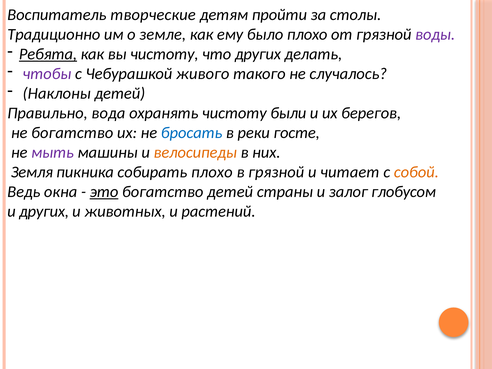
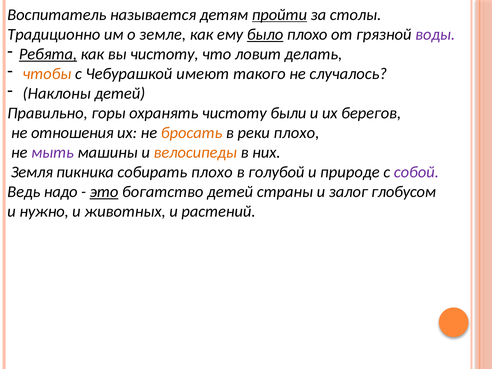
творческие: творческие -> называется (153, 15)
пройти underline: none -> present (279, 15)
было underline: none -> present (265, 34)
что других: других -> ловит (258, 54)
чтобы colour: purple -> orange (47, 74)
живого: живого -> имеют (203, 74)
вода: вода -> горы (109, 113)
не богатство: богатство -> отношения (72, 133)
бросать colour: blue -> orange (192, 133)
реки госте: госте -> плохо (296, 133)
в грязной: грязной -> голубой (276, 172)
читает: читает -> природе (350, 172)
собой colour: orange -> purple (416, 172)
окна: окна -> надо (61, 192)
и других: других -> нужно (44, 211)
